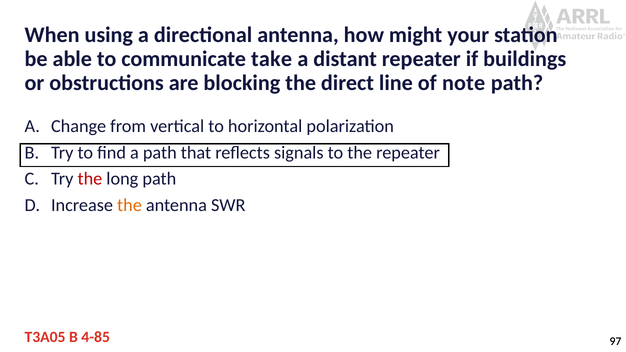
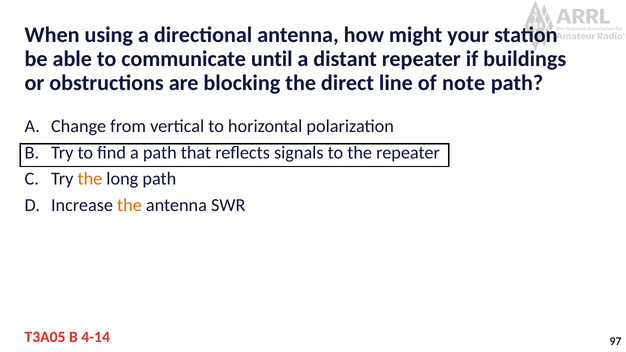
take: take -> until (272, 59)
the colour: red -> orange (90, 179)
4-85: 4-85 -> 4-14 (96, 337)
